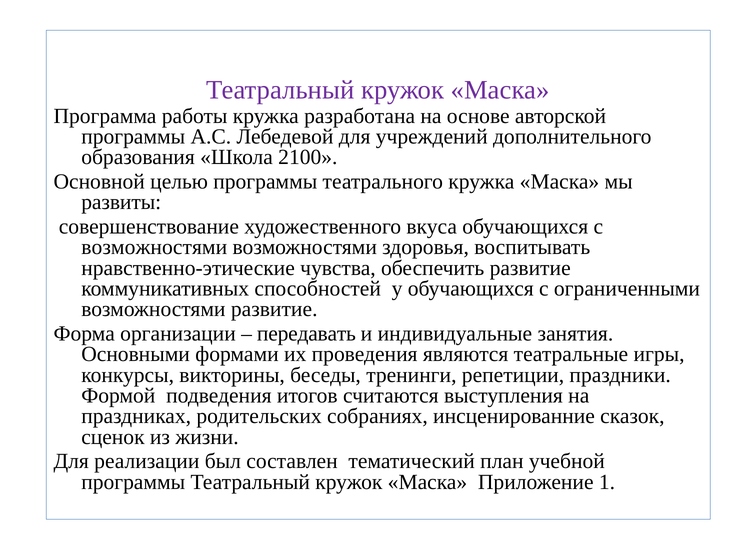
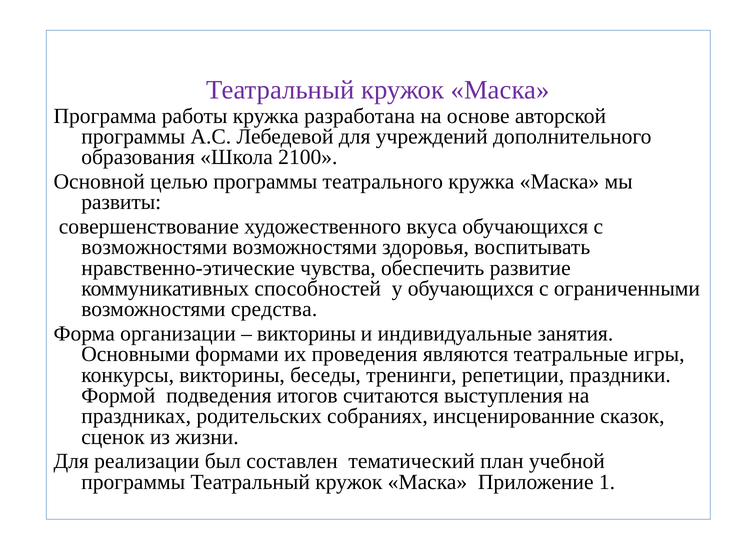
возможностями развитие: развитие -> средства (274, 309)
передавать: передавать -> викторины (306, 334)
